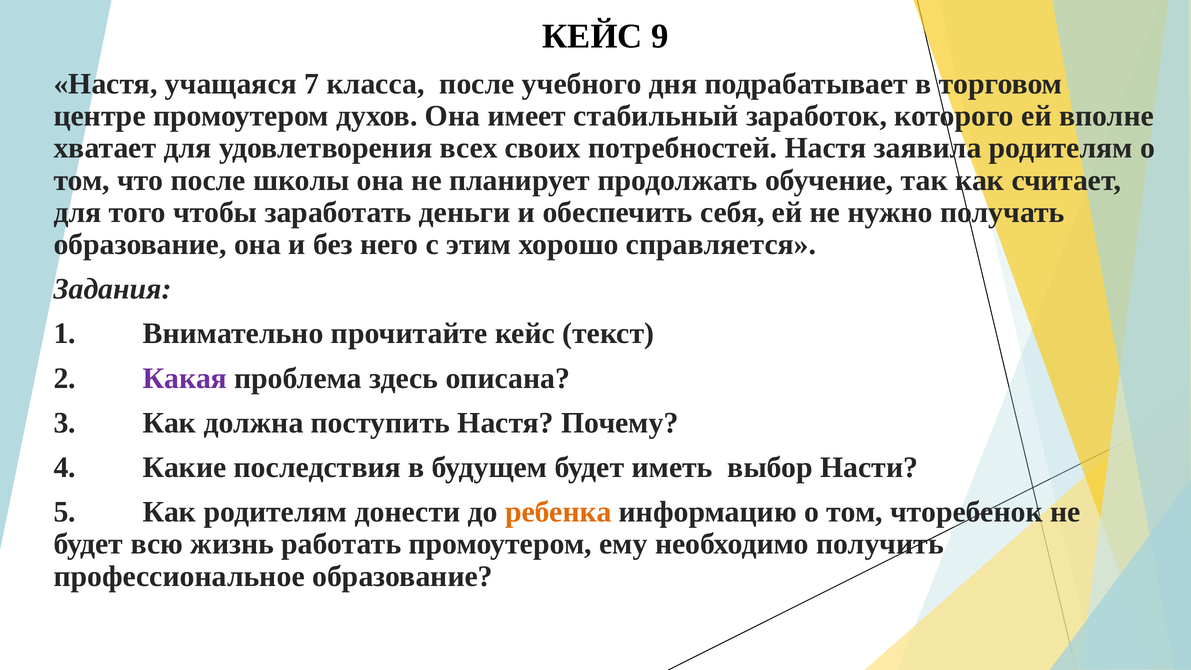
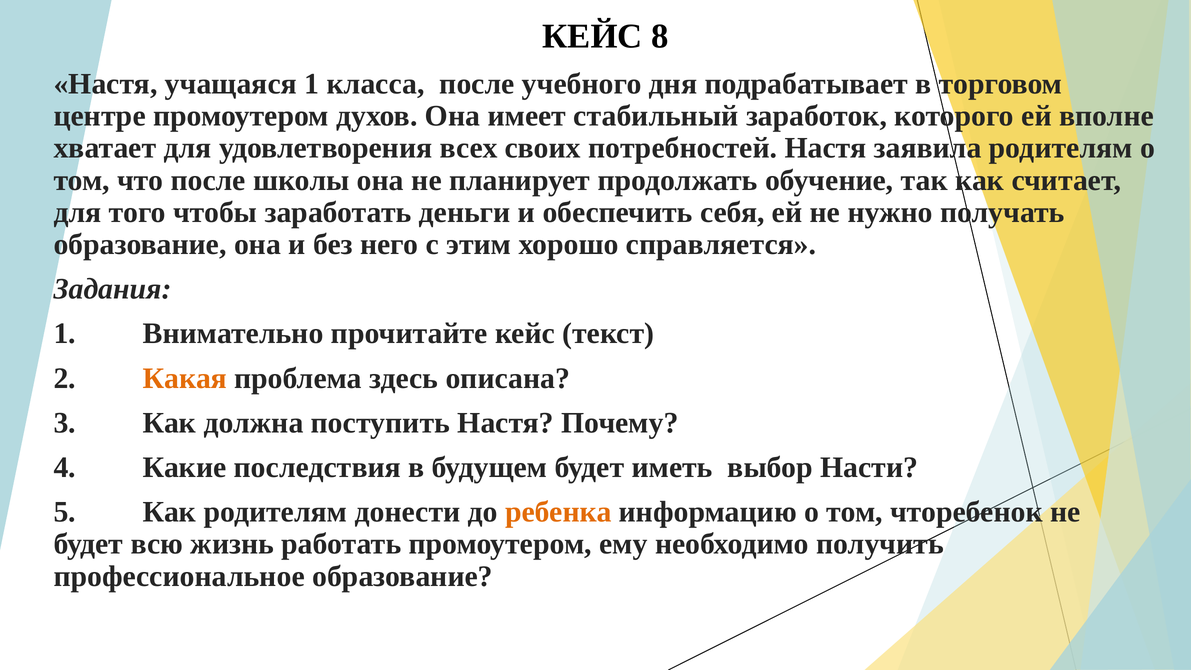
9: 9 -> 8 (660, 37)
учащаяся 7: 7 -> 1 (312, 84)
Какая colour: purple -> orange (185, 378)
